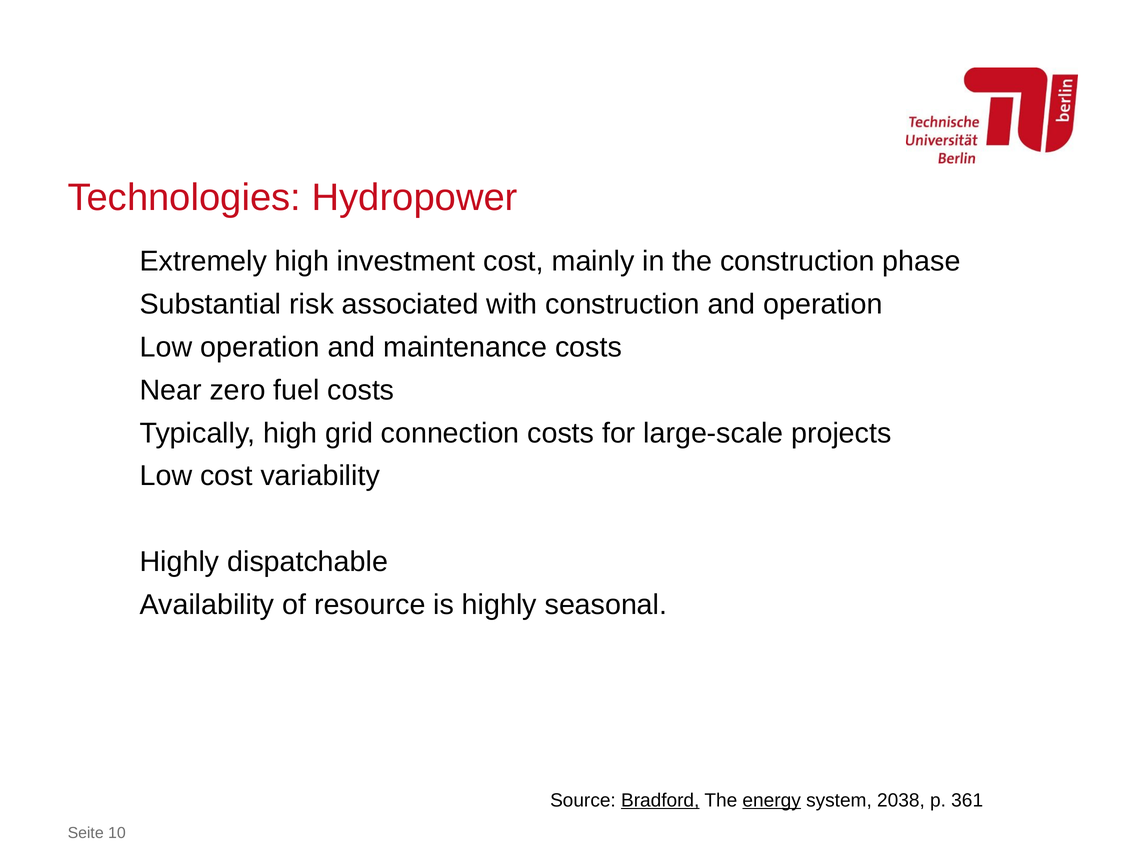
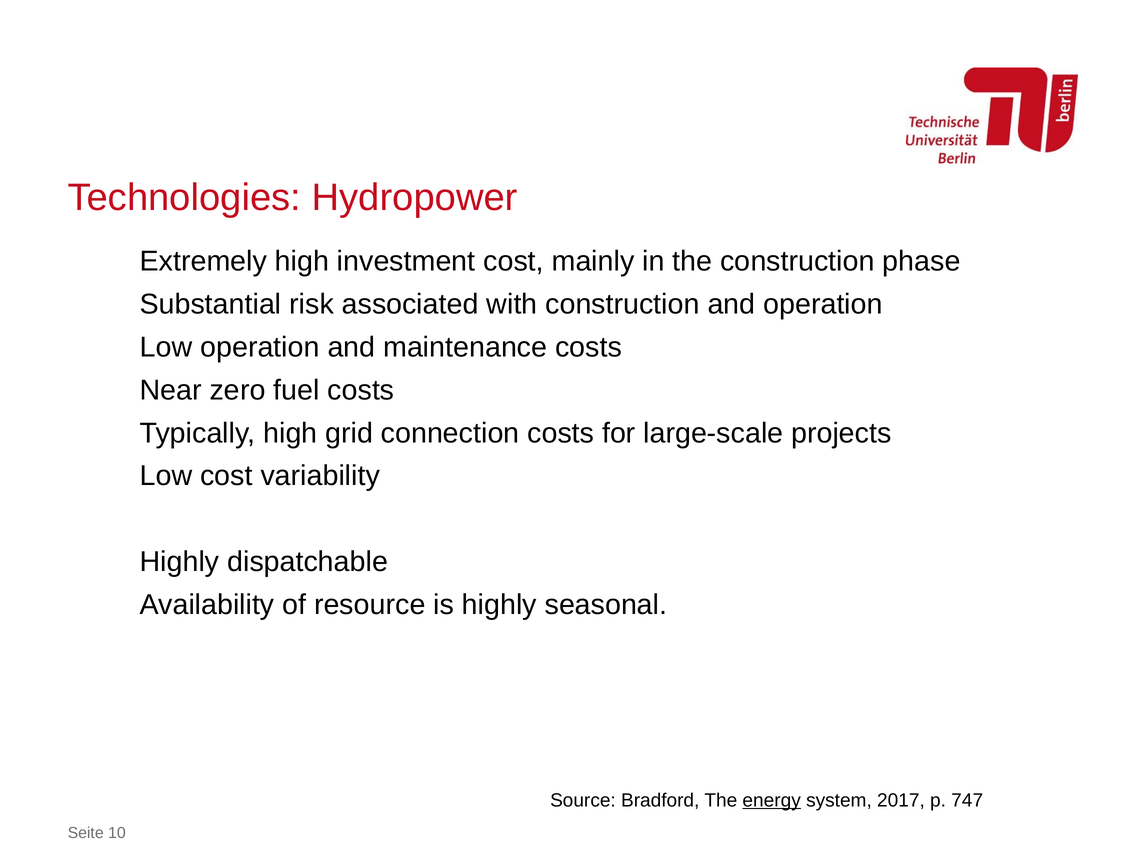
Bradford underline: present -> none (660, 800)
2038: 2038 -> 2017 (901, 800)
361: 361 -> 747 (967, 800)
